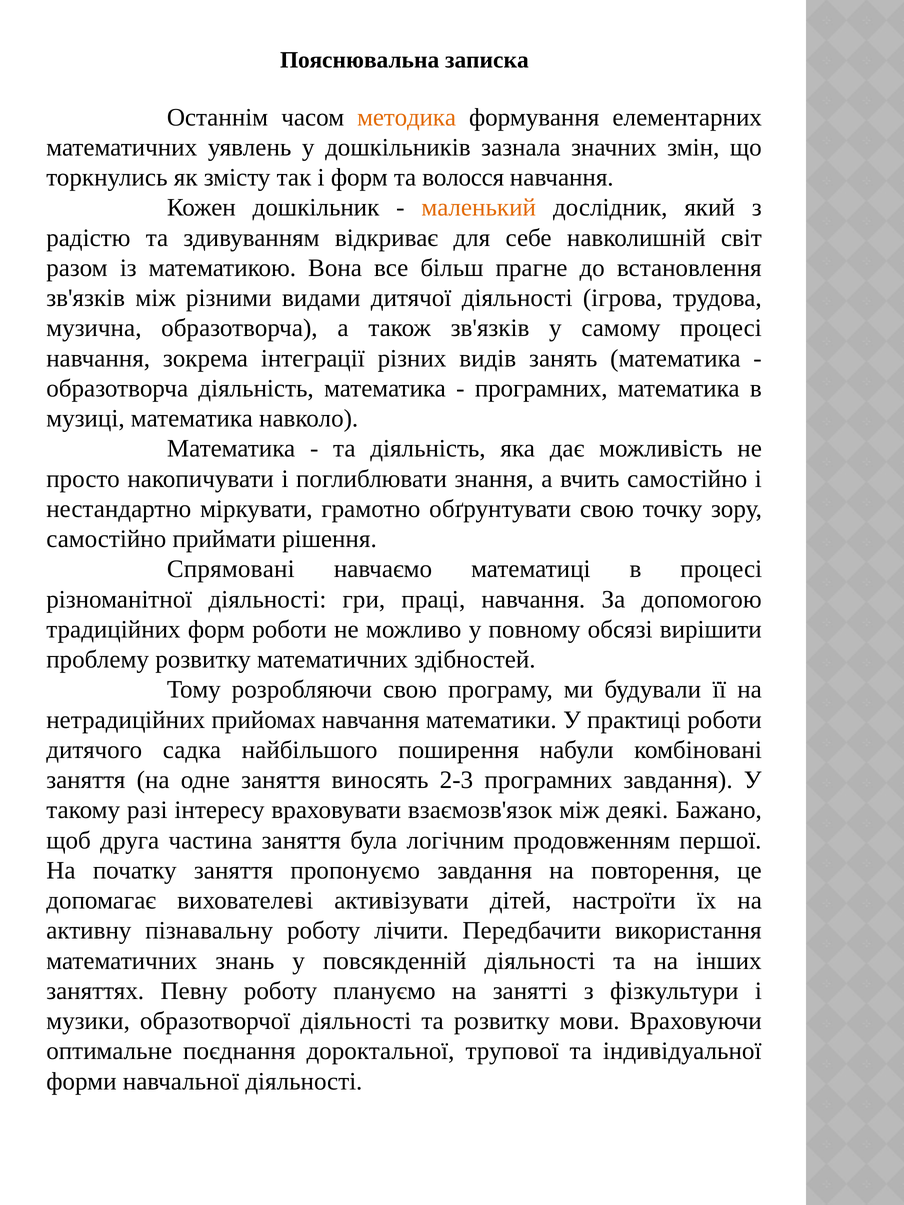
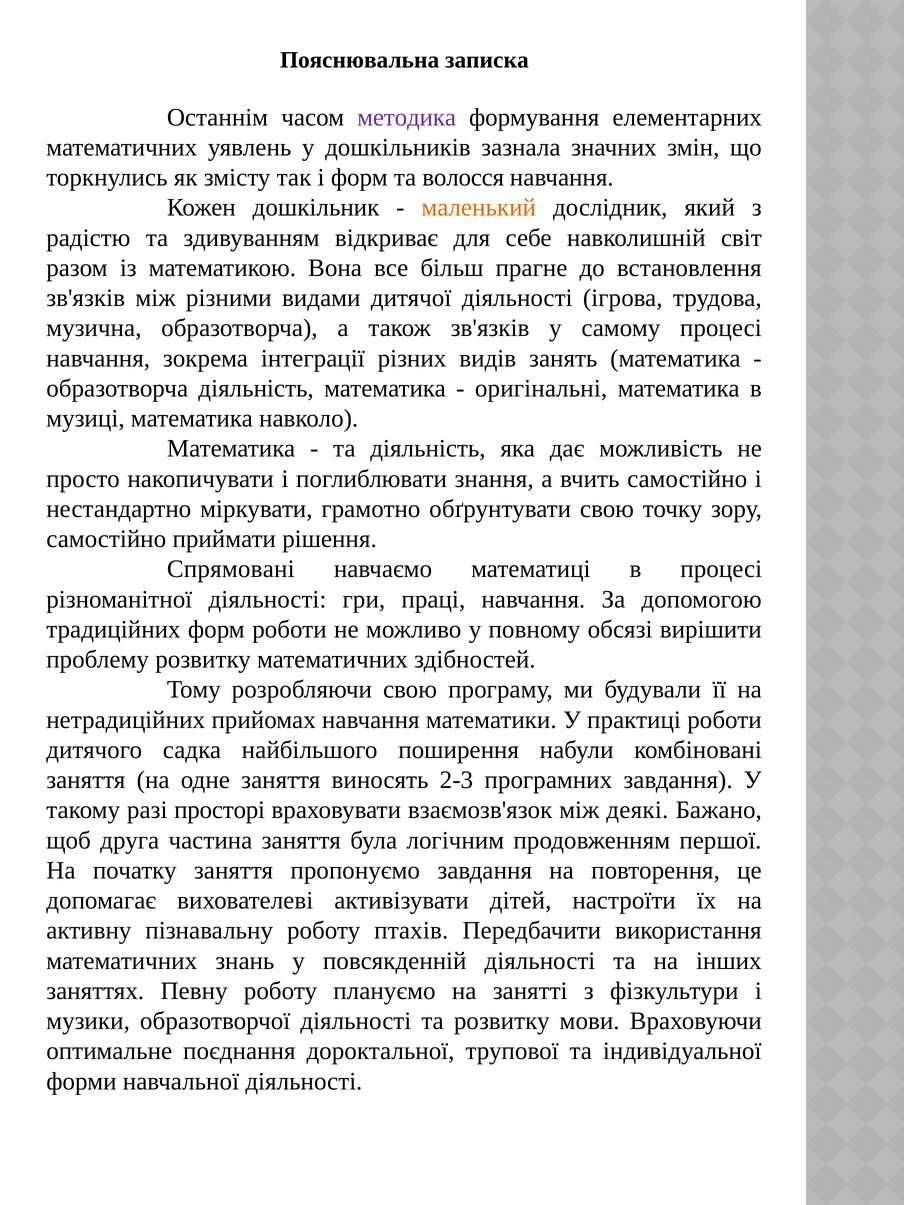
методика colour: orange -> purple (407, 117)
програмних: програмних -> оригінальні (541, 389)
інтересу: інтересу -> просторі (220, 810)
лічити: лічити -> птахів (411, 931)
